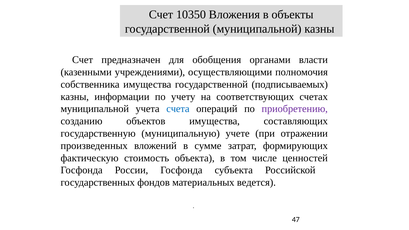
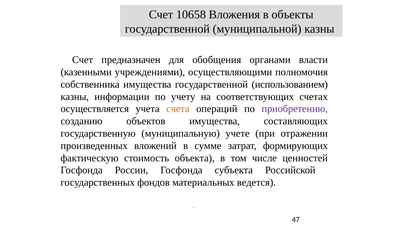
10350: 10350 -> 10658 (191, 15)
подписываемых: подписываемых -> использованием (290, 84)
муниципальной: муниципальной -> осуществляется (95, 109)
счета colour: blue -> orange (178, 109)
